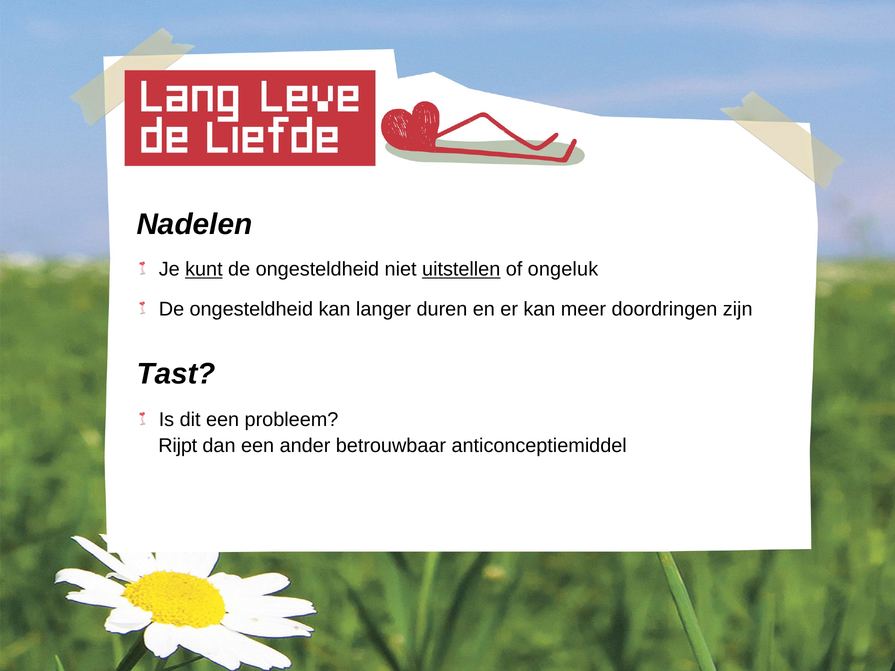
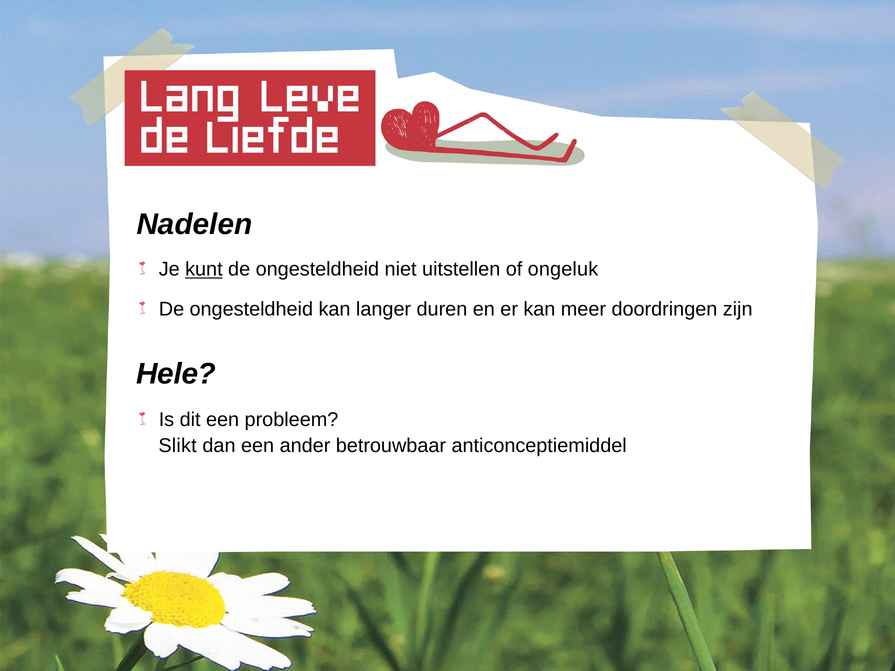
uitstellen underline: present -> none (461, 269)
Tast: Tast -> Hele (176, 374)
Rijpt: Rijpt -> Slikt (178, 446)
